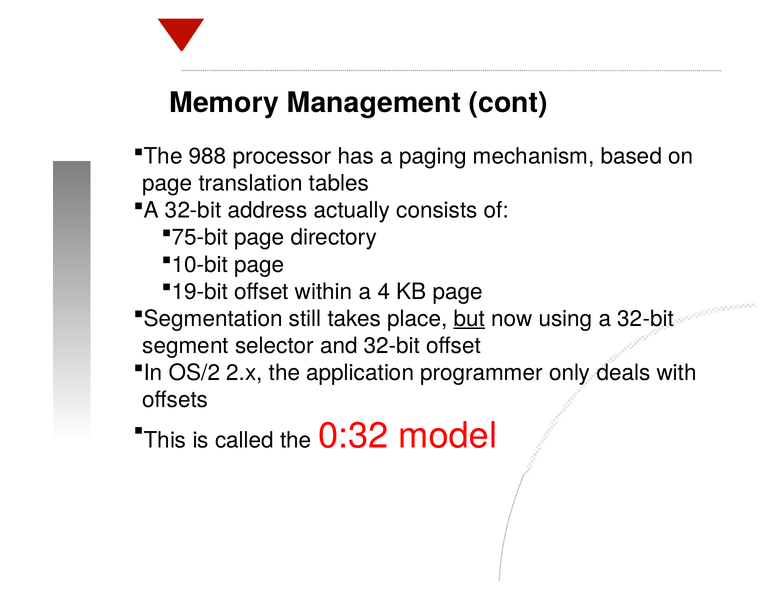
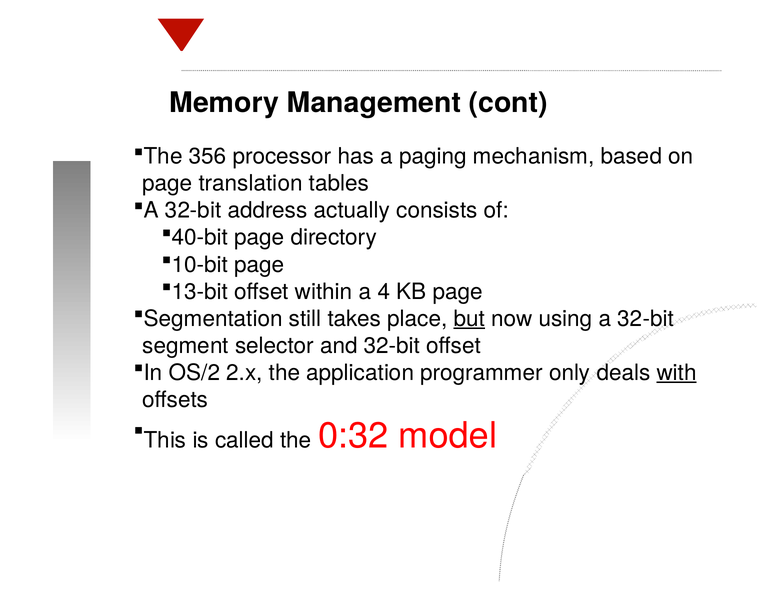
988: 988 -> 356 (208, 157)
75-bit: 75-bit -> 40-bit (200, 238)
19-bit: 19-bit -> 13-bit (200, 292)
with underline: none -> present (677, 373)
